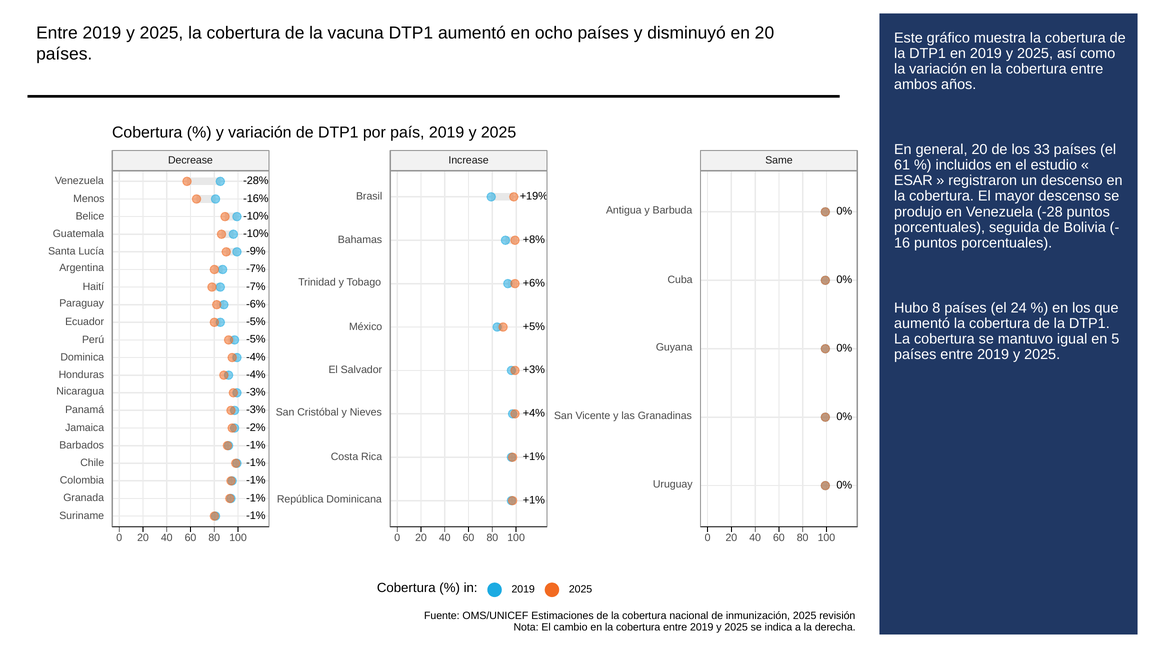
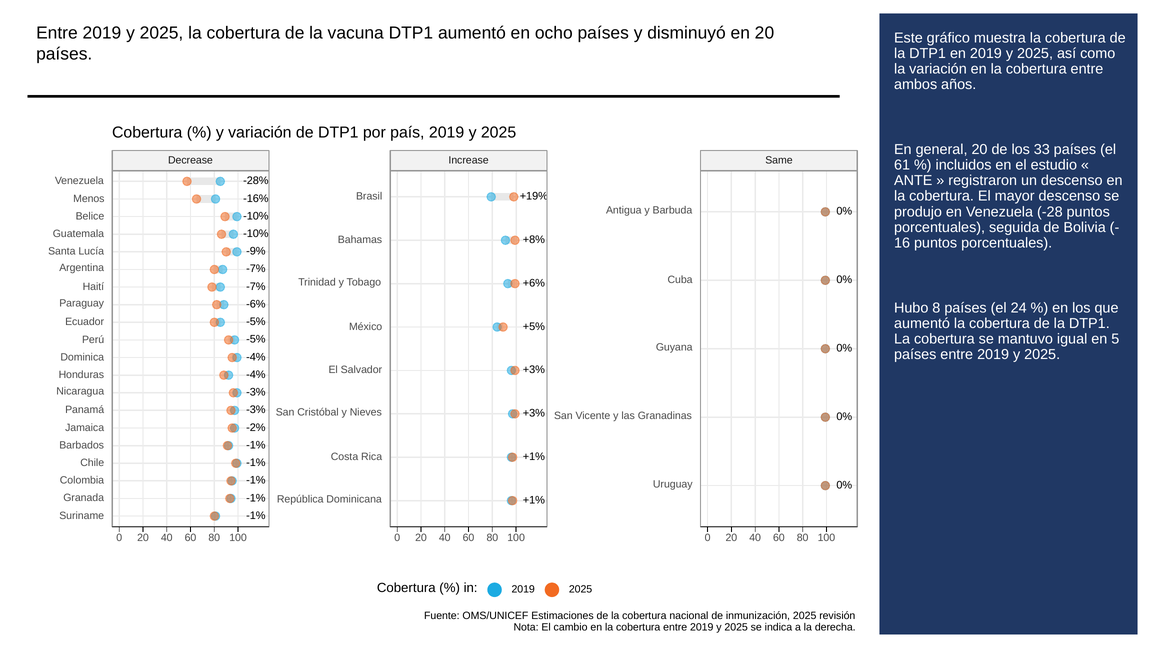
ESAR: ESAR -> ANTE (913, 181)
+4%: +4% -> +3% (534, 413)
